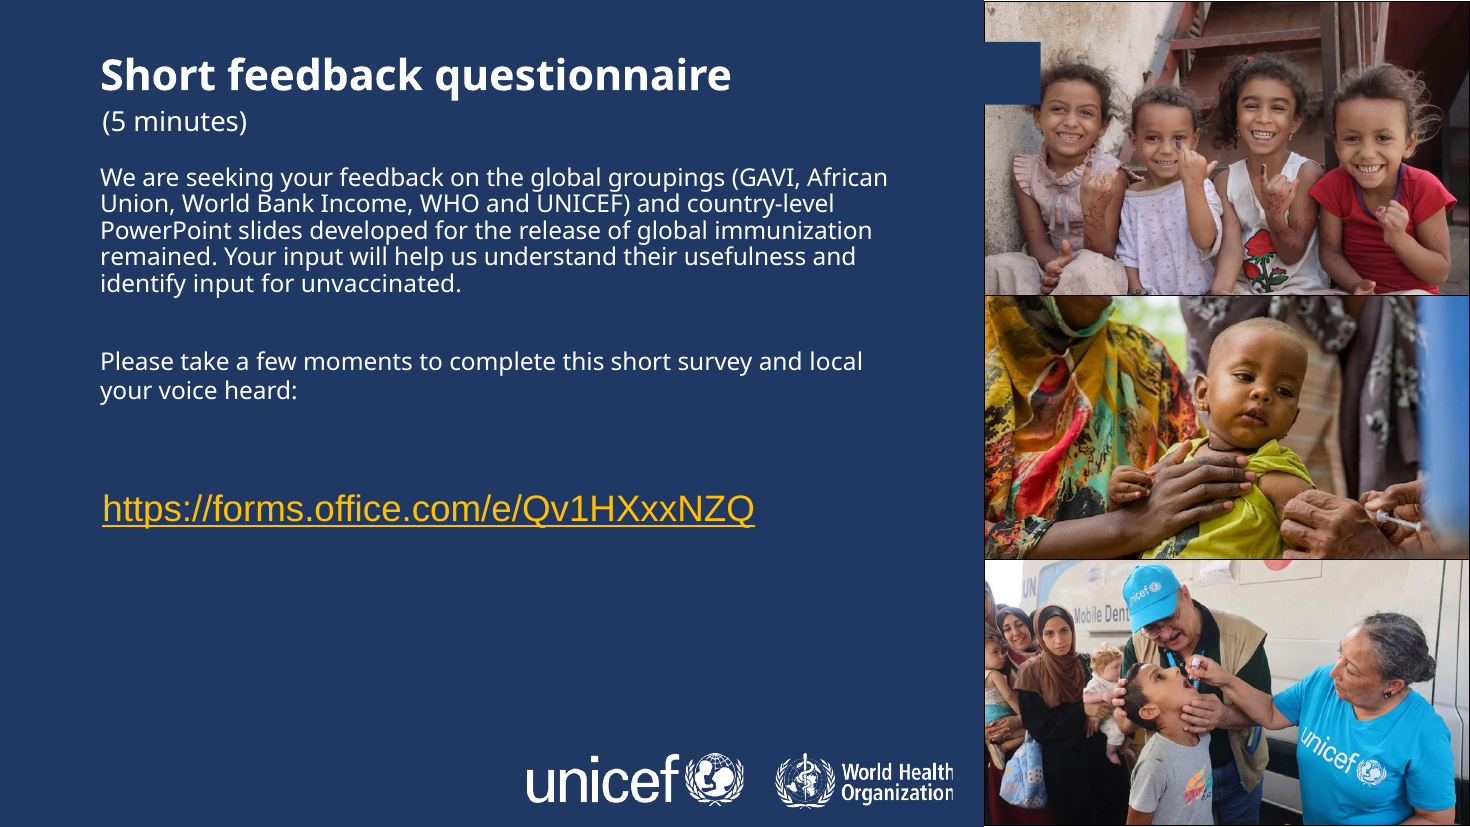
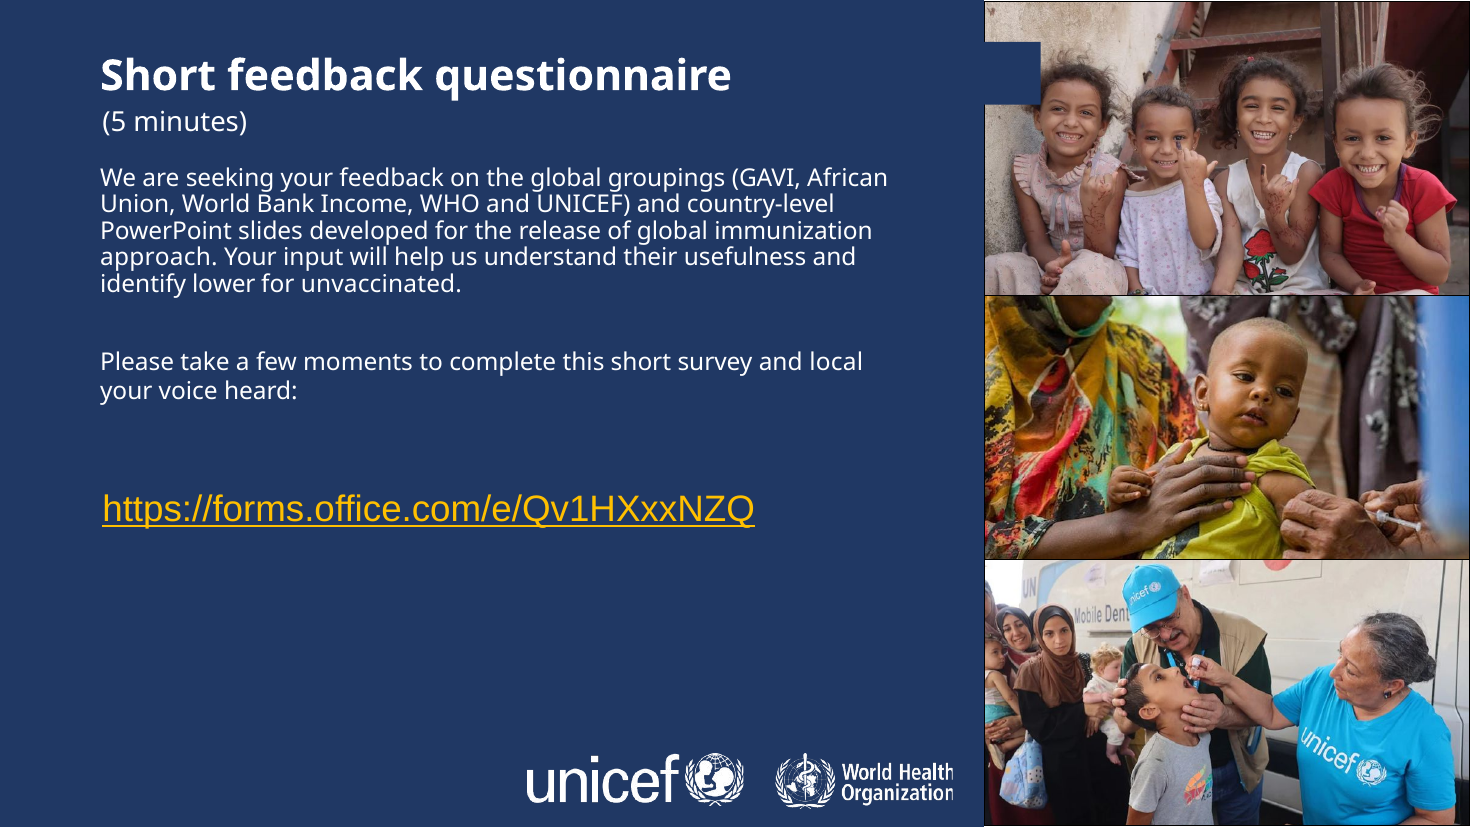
remained: remained -> approach (159, 258)
identify input: input -> lower (224, 284)
